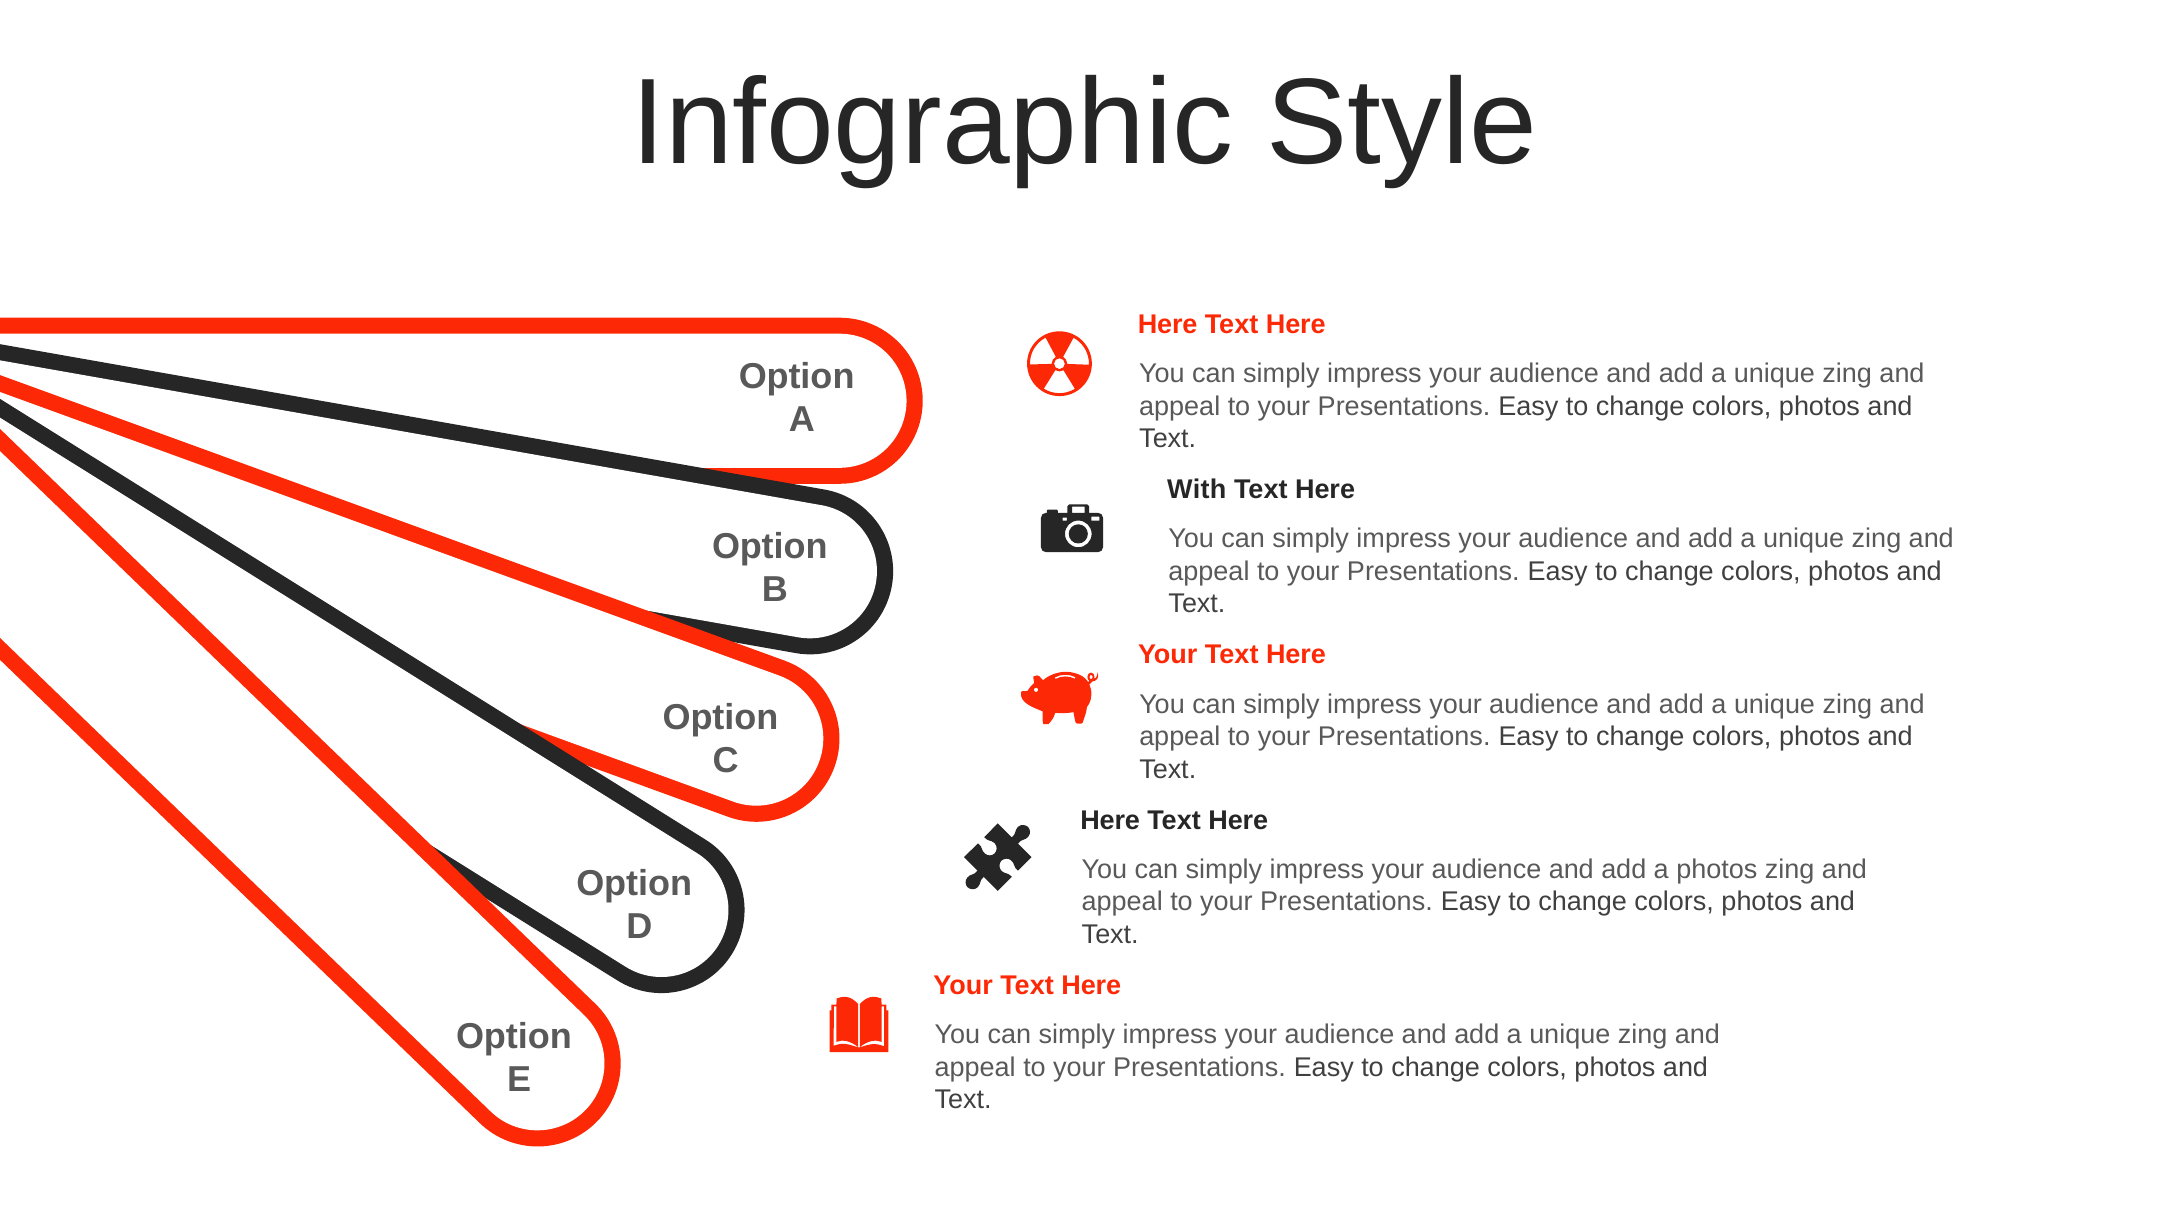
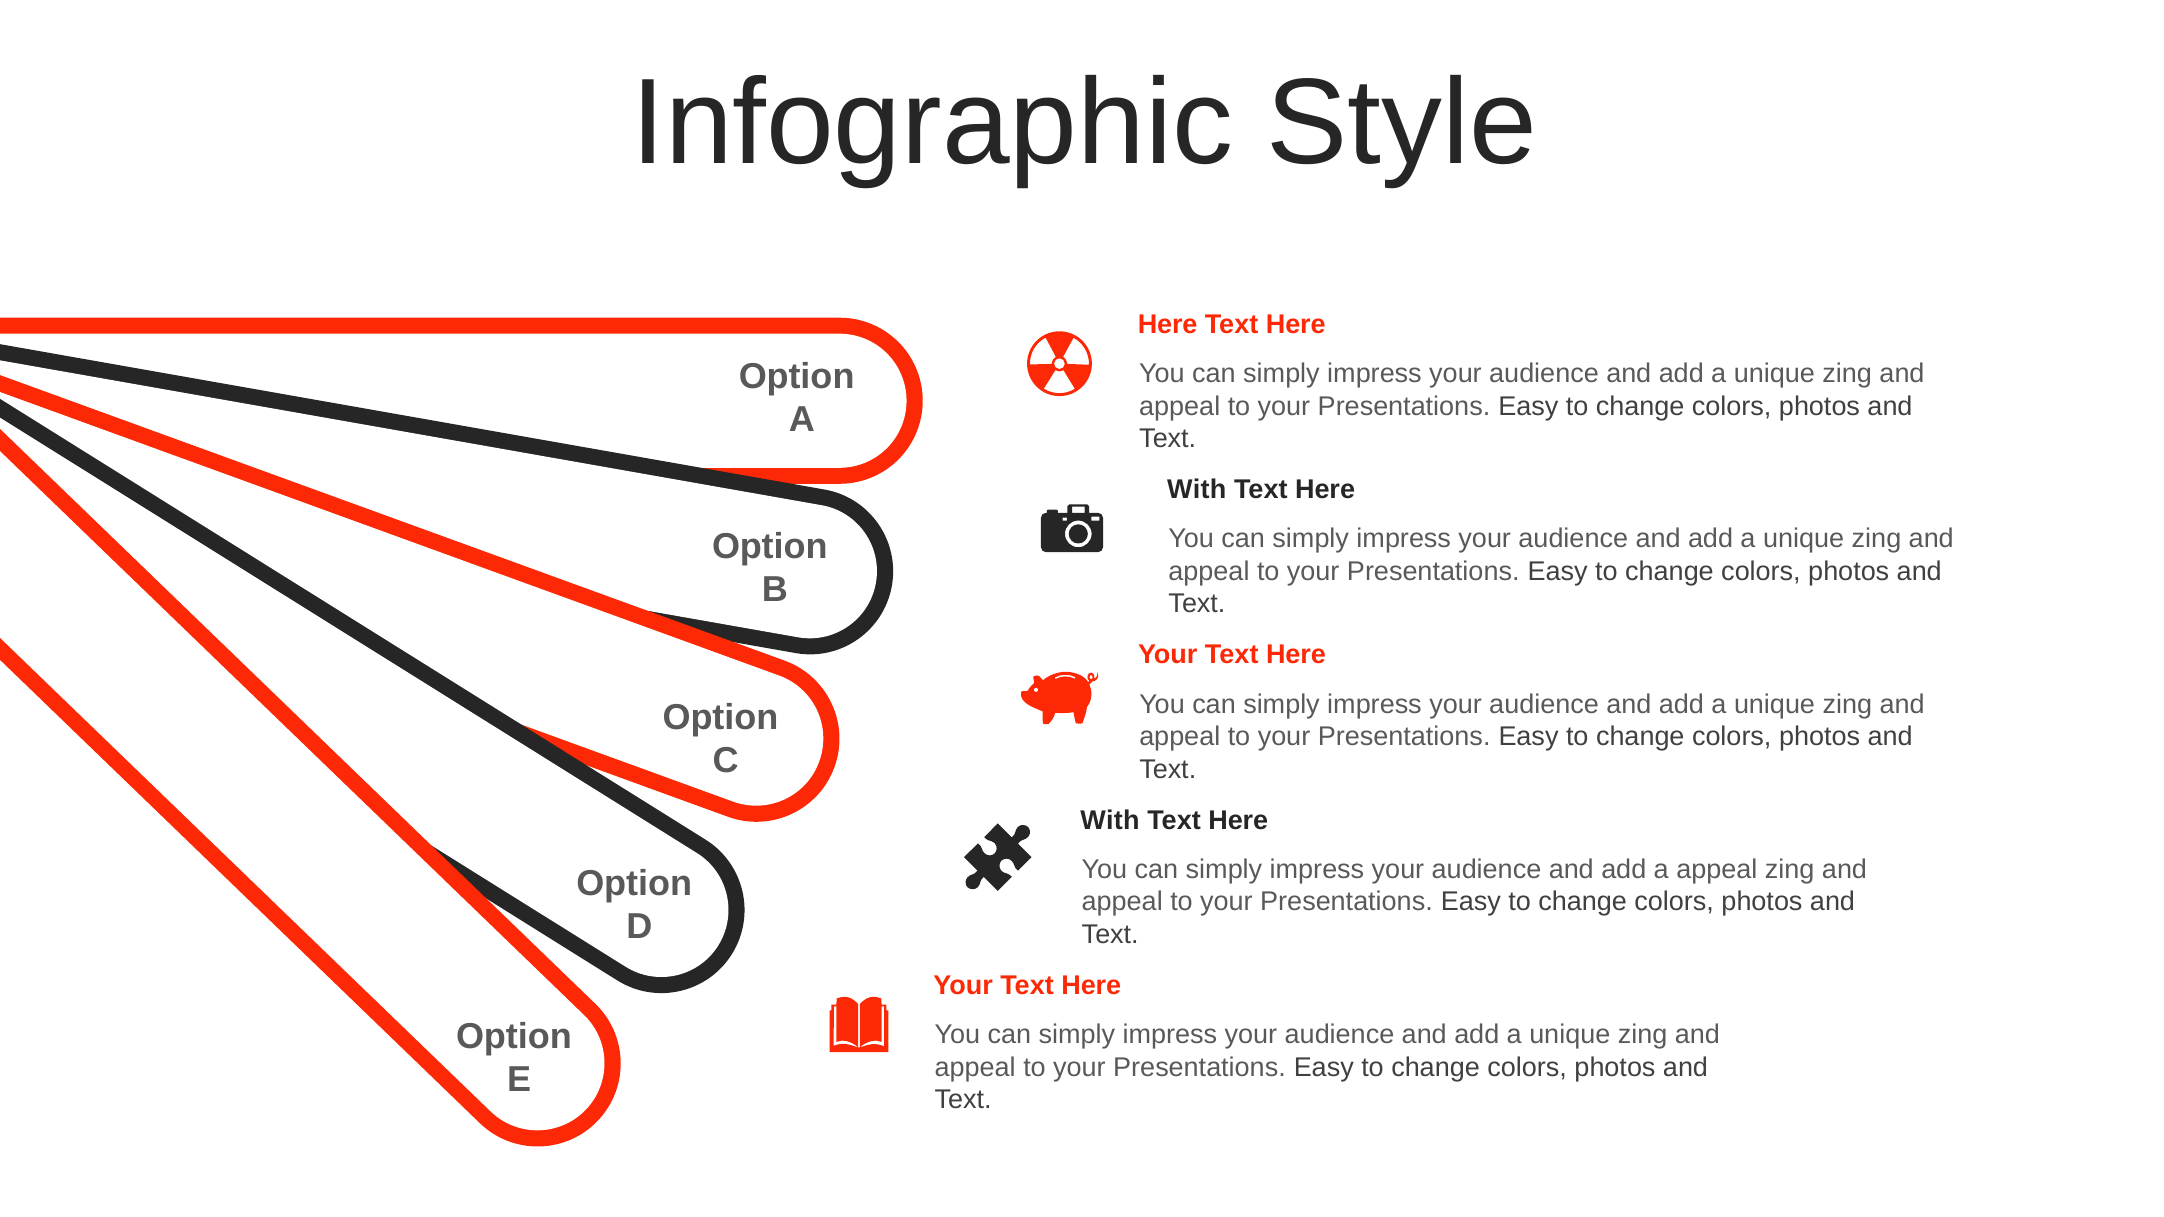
Here: Here -> With (1110, 820)
a photos: photos -> appeal (1717, 870)
